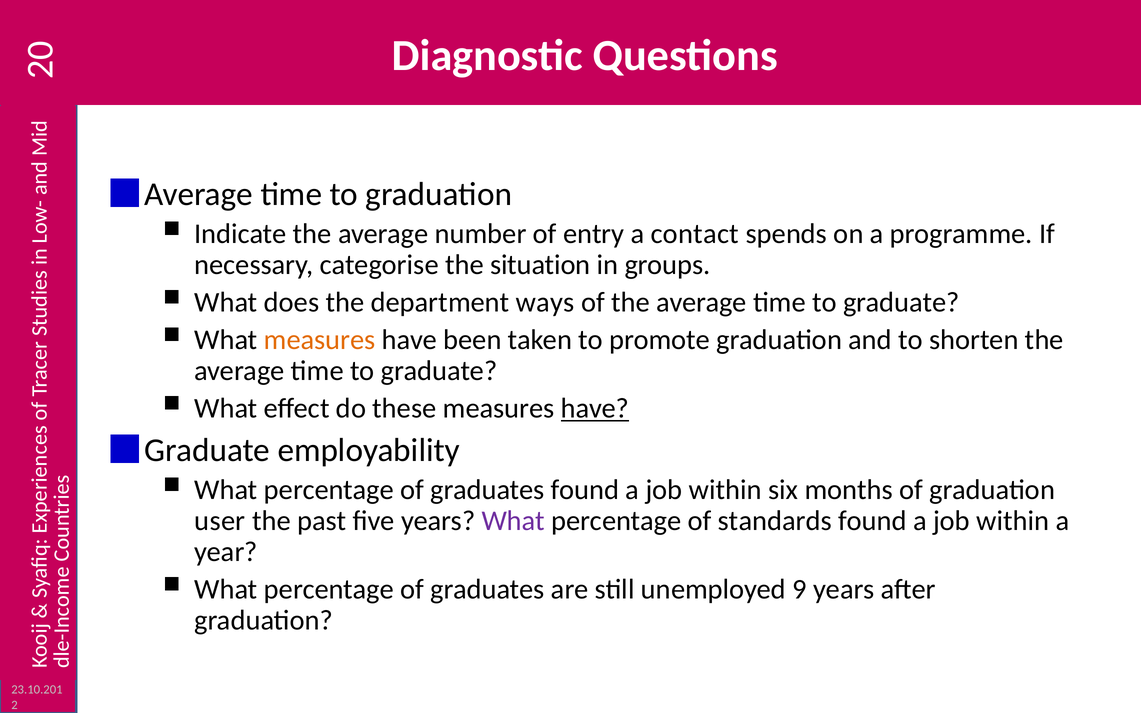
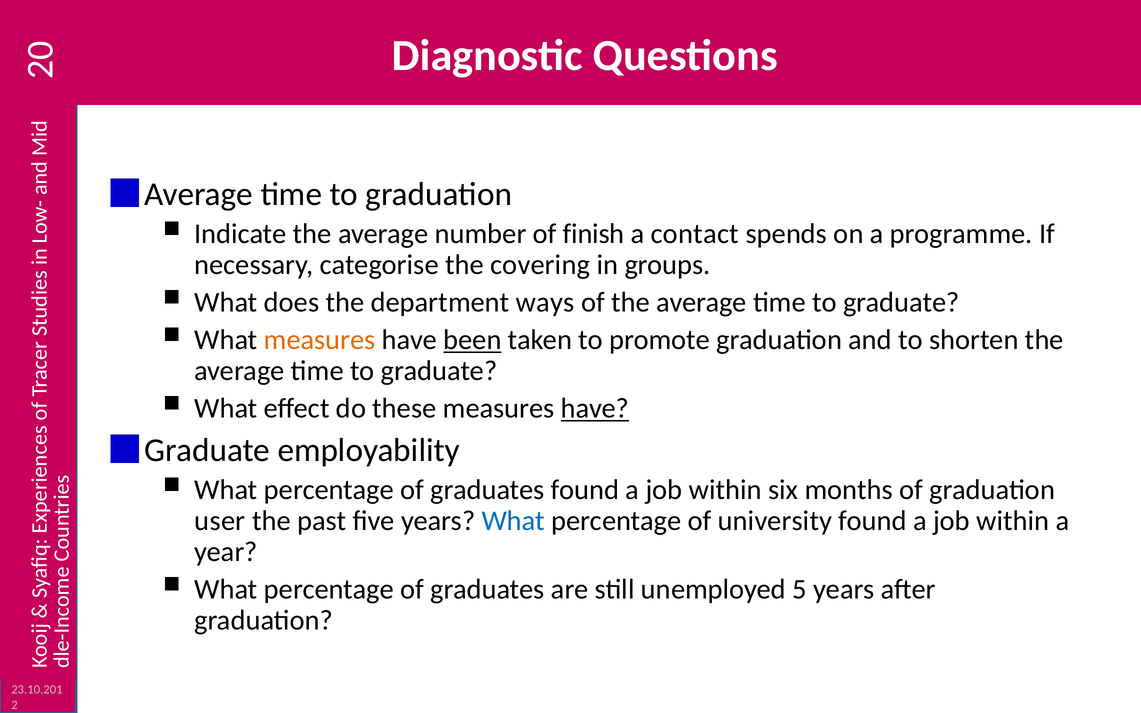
entry: entry -> finish (594, 234)
situation: situation -> covering (540, 265)
been underline: none -> present (472, 340)
What colour: purple -> blue (513, 521)
standards: standards -> university (775, 521)
9: 9 -> 5 (800, 589)
